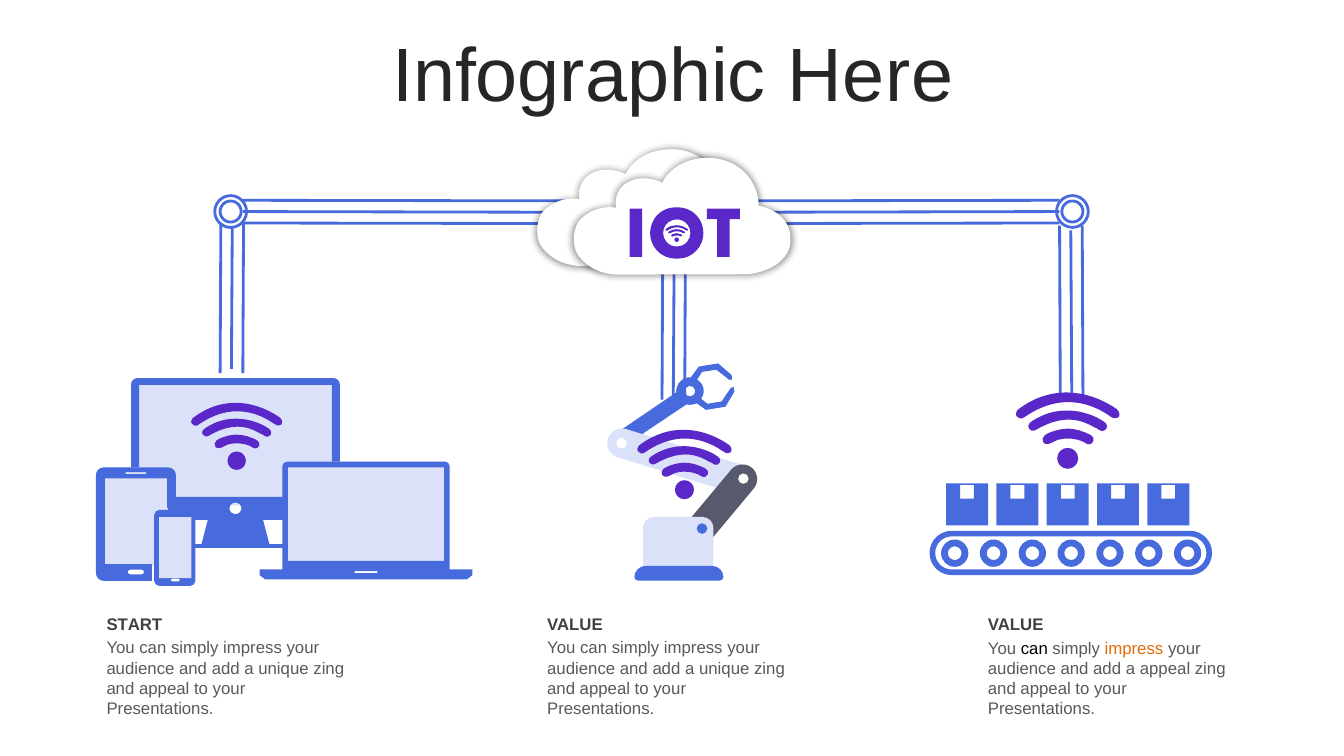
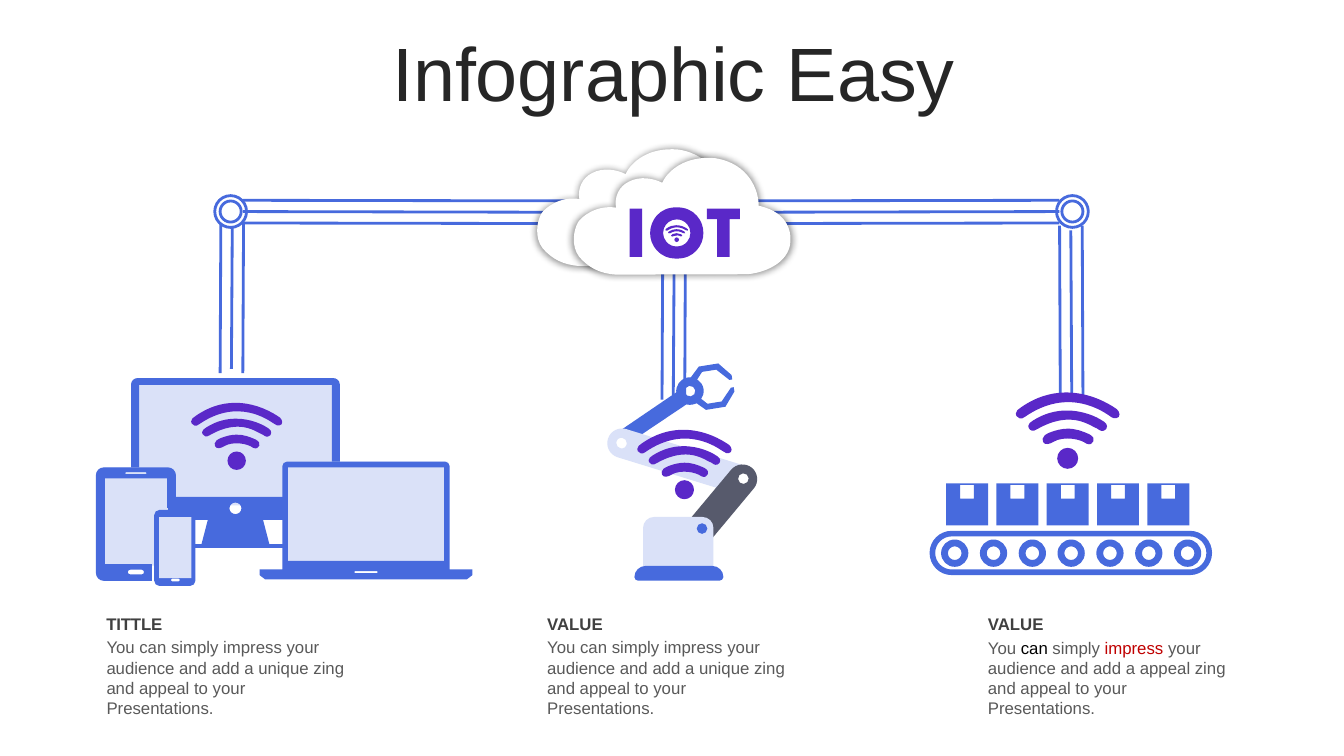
Here: Here -> Easy (871, 77)
START: START -> TITTLE (134, 625)
impress colour: orange -> red (1134, 649)
